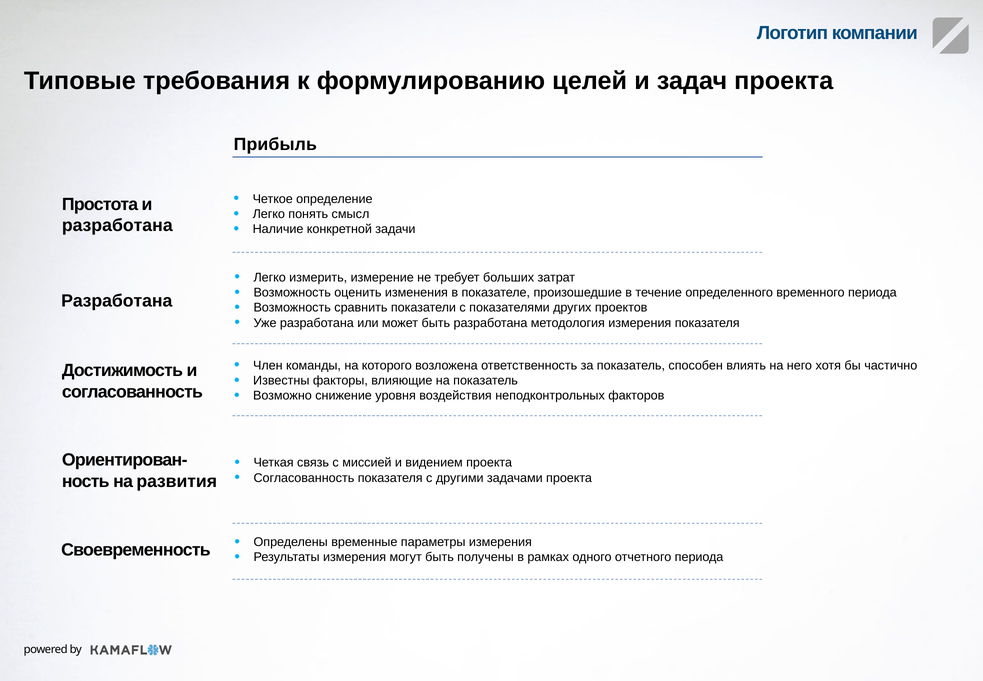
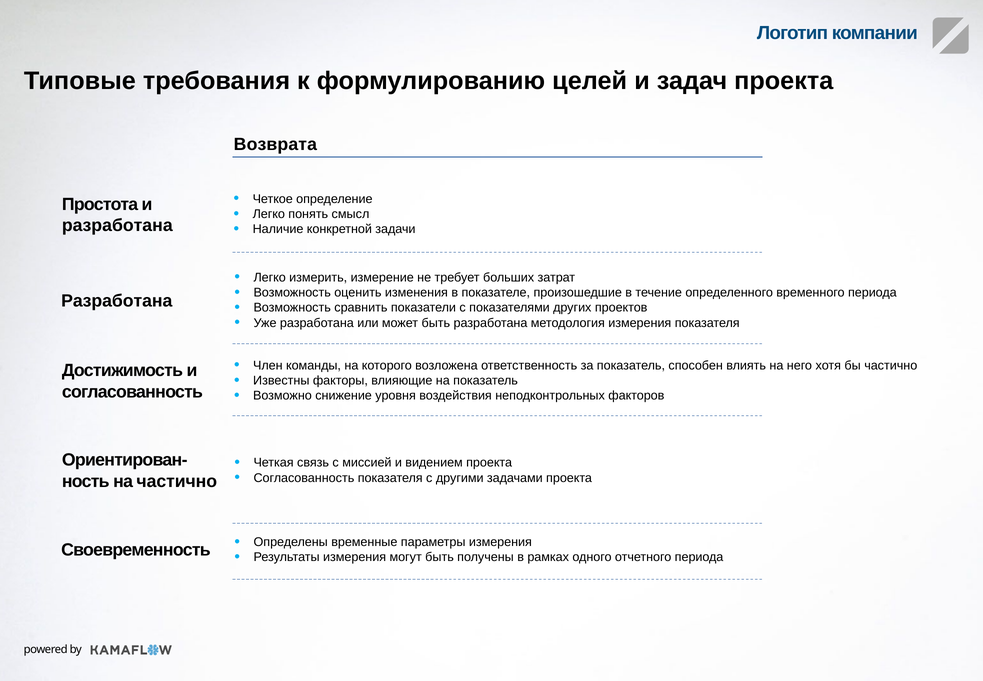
Прибыль: Прибыль -> Возврата (275, 144)
на развития: развития -> частично (177, 481)
